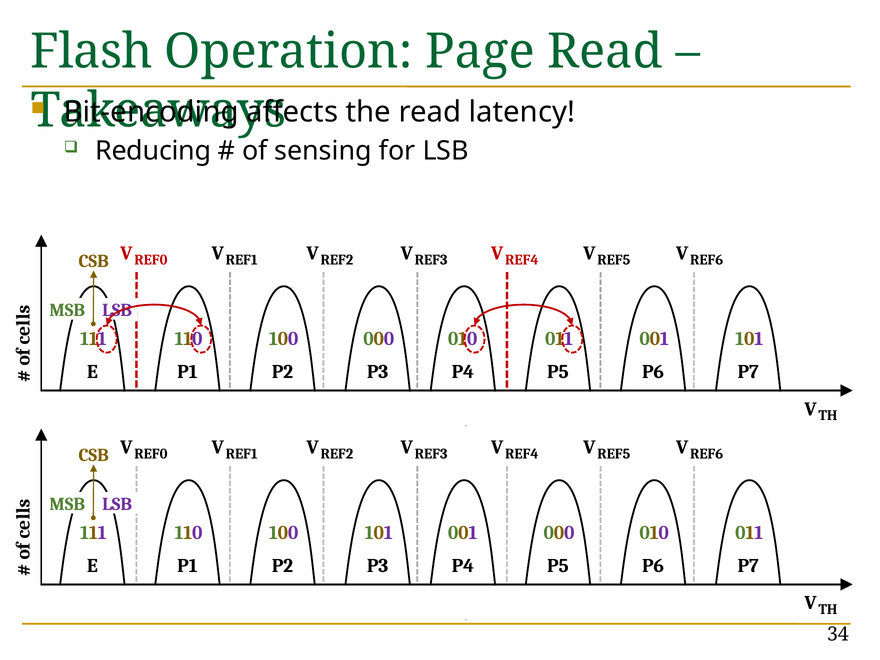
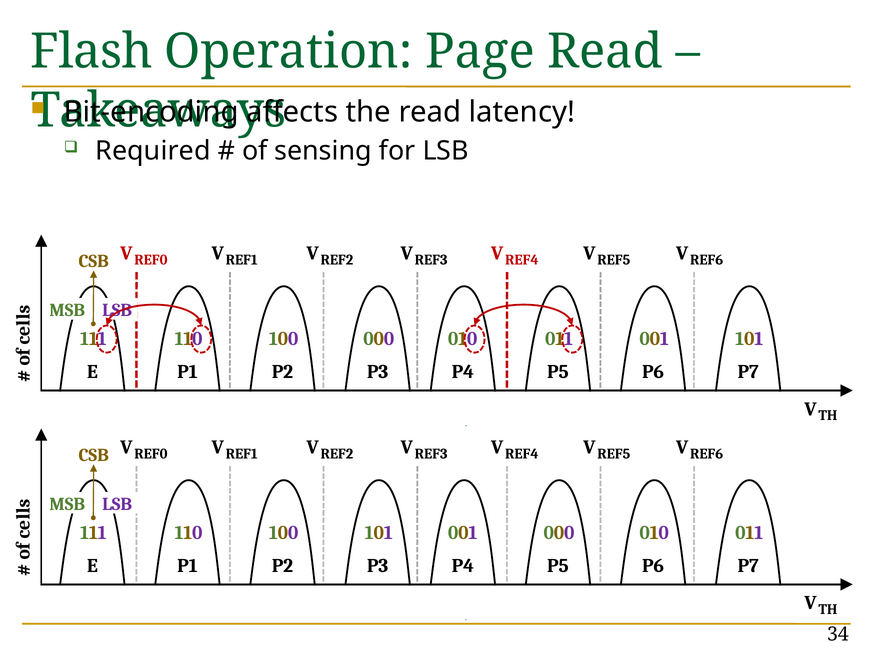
Reducing: Reducing -> Required (153, 151)
